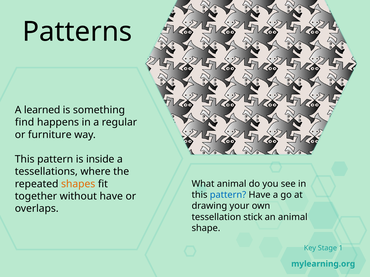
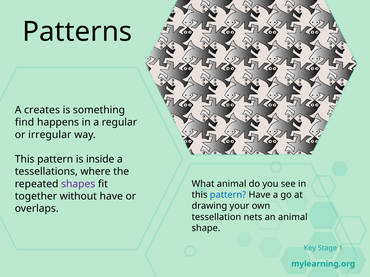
learned: learned -> creates (42, 110)
furniture: furniture -> irregular (50, 135)
shapes colour: orange -> purple (78, 184)
stick: stick -> nets (253, 217)
